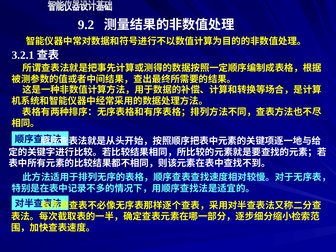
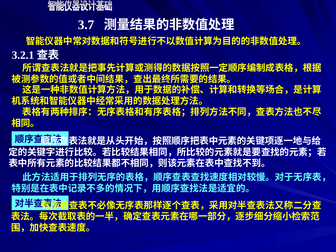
9.2: 9.2 -> 3.7 (86, 25)
